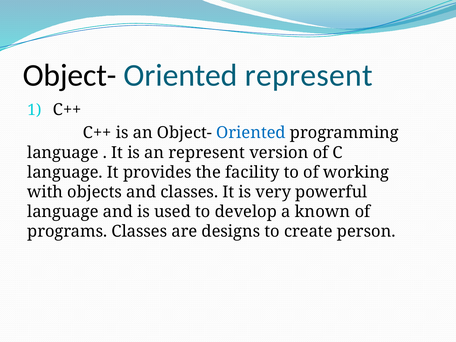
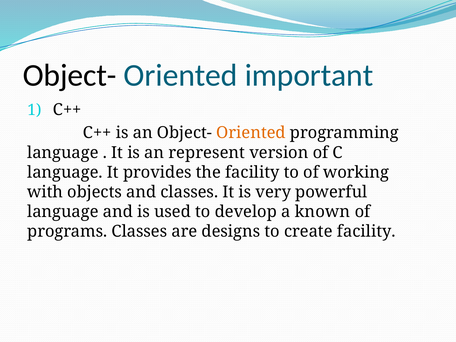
Oriented represent: represent -> important (309, 75)
Oriented colour: blue -> orange (251, 133)
create person: person -> facility (366, 232)
